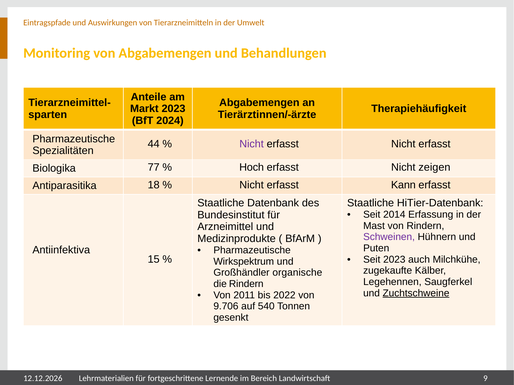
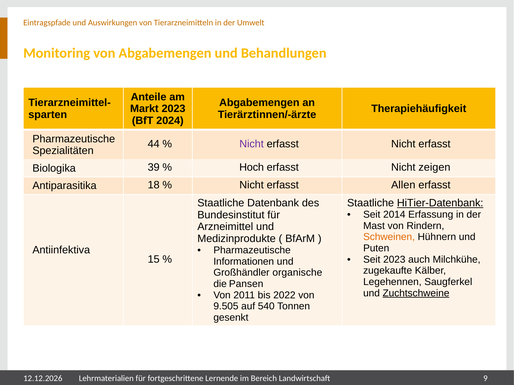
77: 77 -> 39 (154, 168)
Kann: Kann -> Allen (403, 185)
HiTier-Datenbank underline: none -> present (440, 203)
Schweinen colour: purple -> orange (389, 237)
Wirkspektrum: Wirkspektrum -> Informationen (244, 262)
die Rindern: Rindern -> Pansen (246, 284)
9.706: 9.706 -> 9.505 (226, 307)
